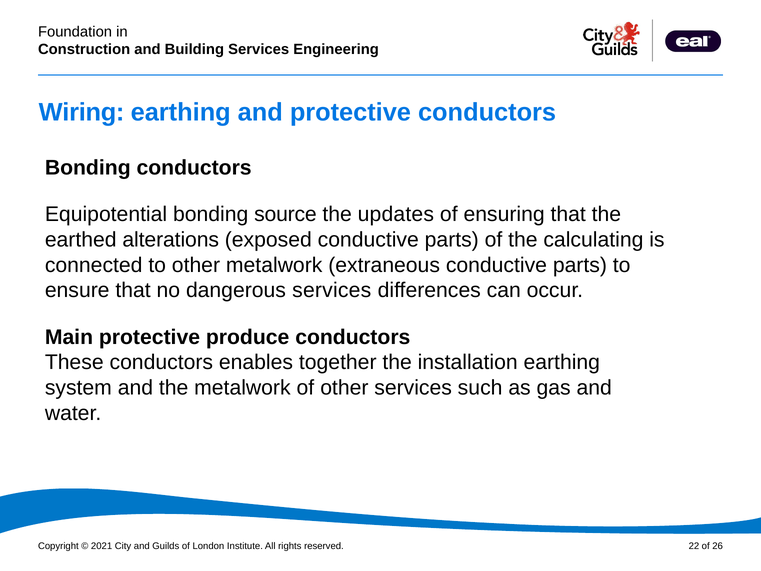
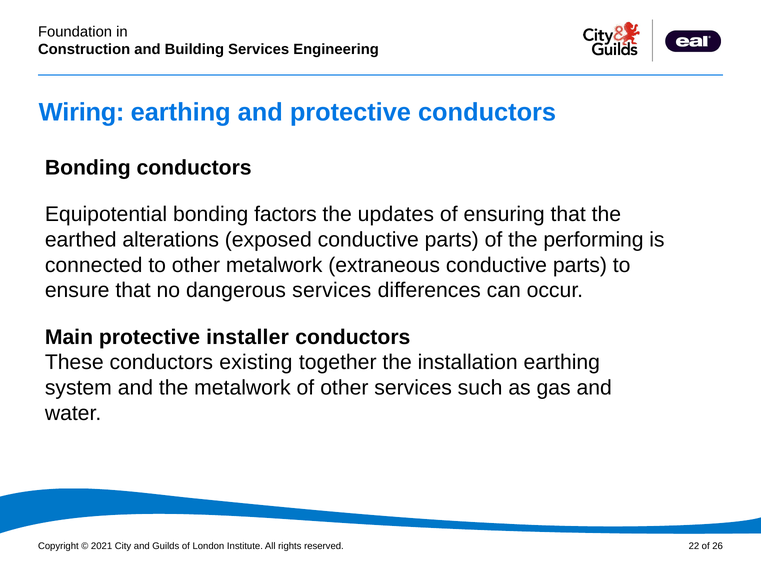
source: source -> factors (285, 214)
calculating: calculating -> performing (593, 240)
produce: produce -> installer (248, 337)
enables: enables -> existing (256, 362)
